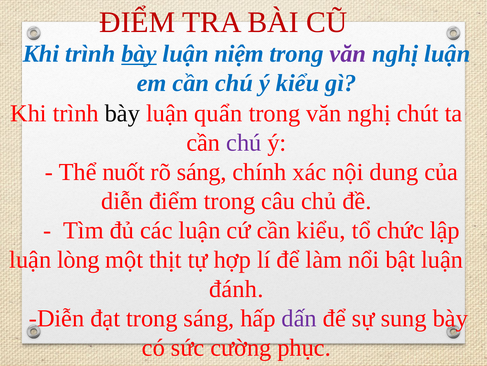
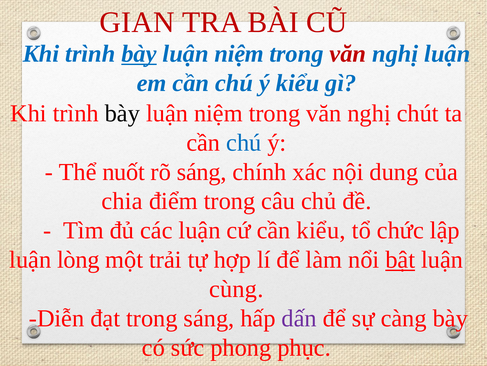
ĐIỂM: ĐIỂM -> GIAN (137, 22)
văn colour: purple -> red (348, 54)
quẩn: quẩn -> niệm (218, 113)
chú colour: purple -> blue (244, 142)
diễn: diễn -> chia (122, 201)
thịt: thịt -> trải (165, 259)
bật underline: none -> present (400, 259)
đánh: đánh -> cùng (236, 288)
sung: sung -> càng (404, 318)
cường: cường -> phong (241, 347)
